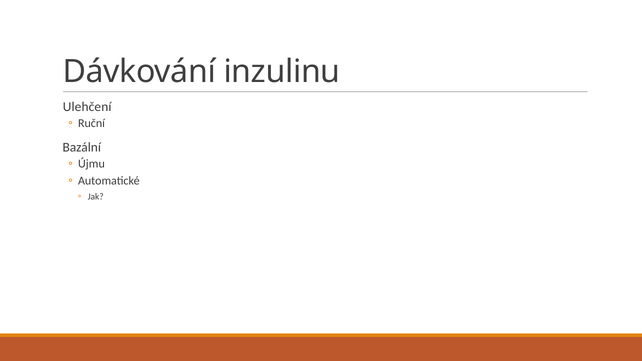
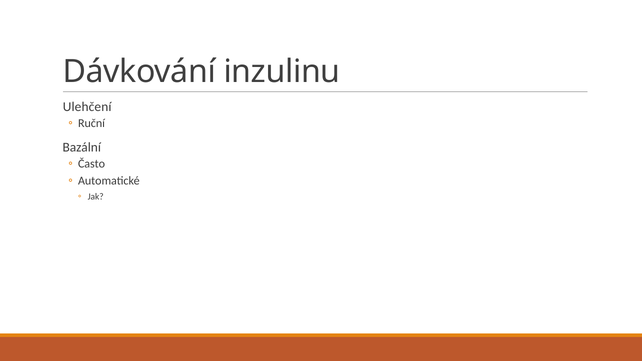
Újmu: Újmu -> Často (92, 164)
